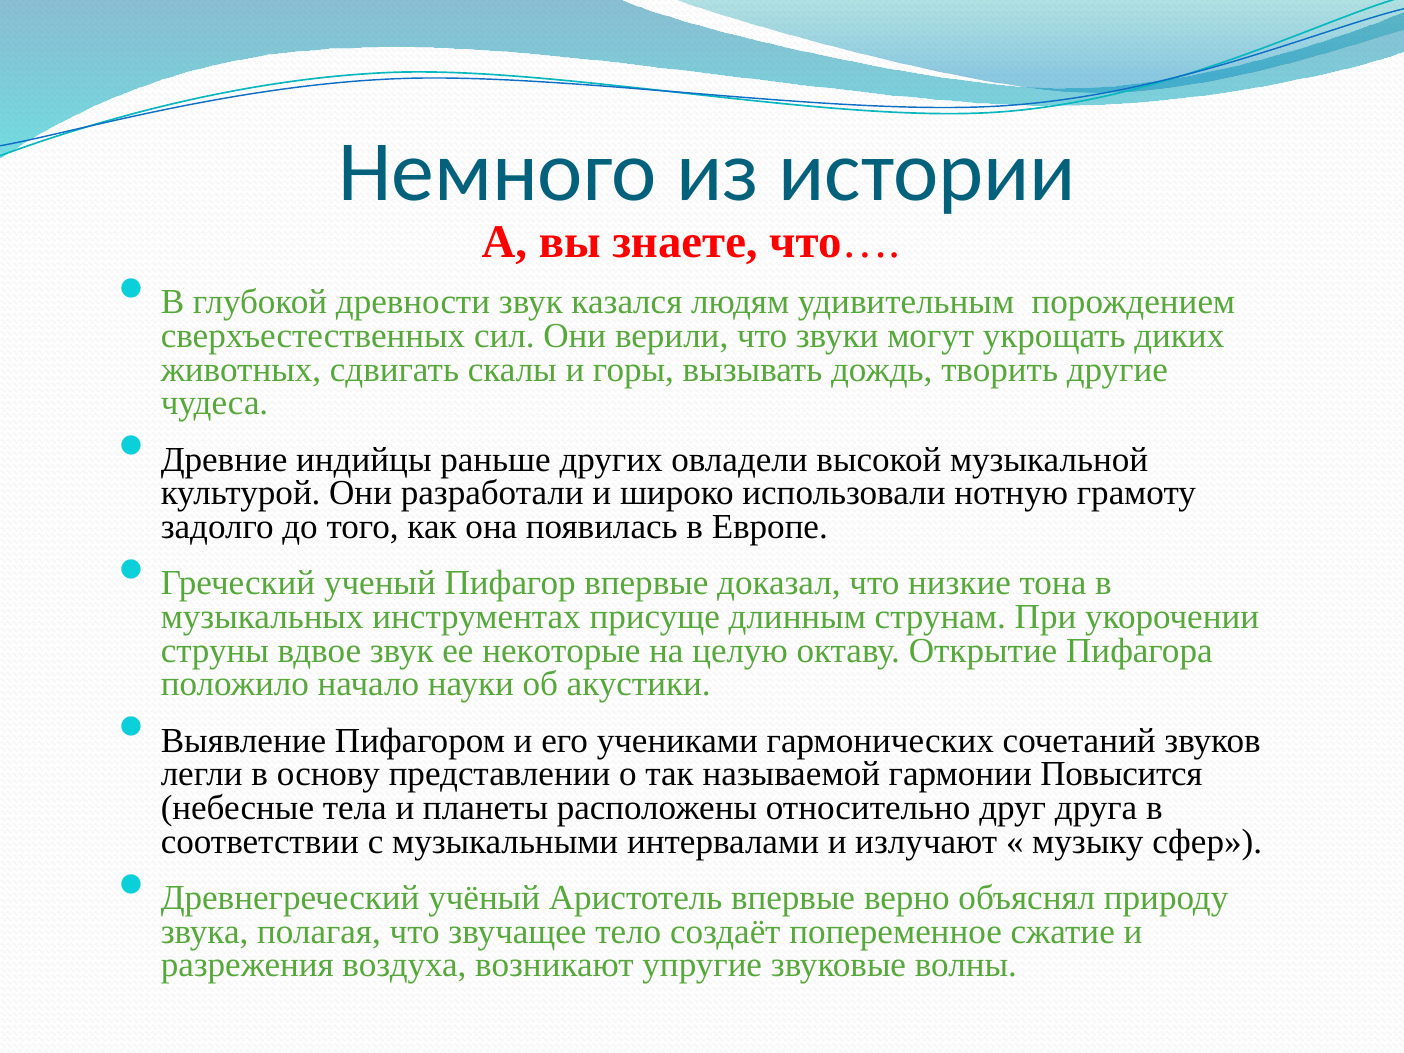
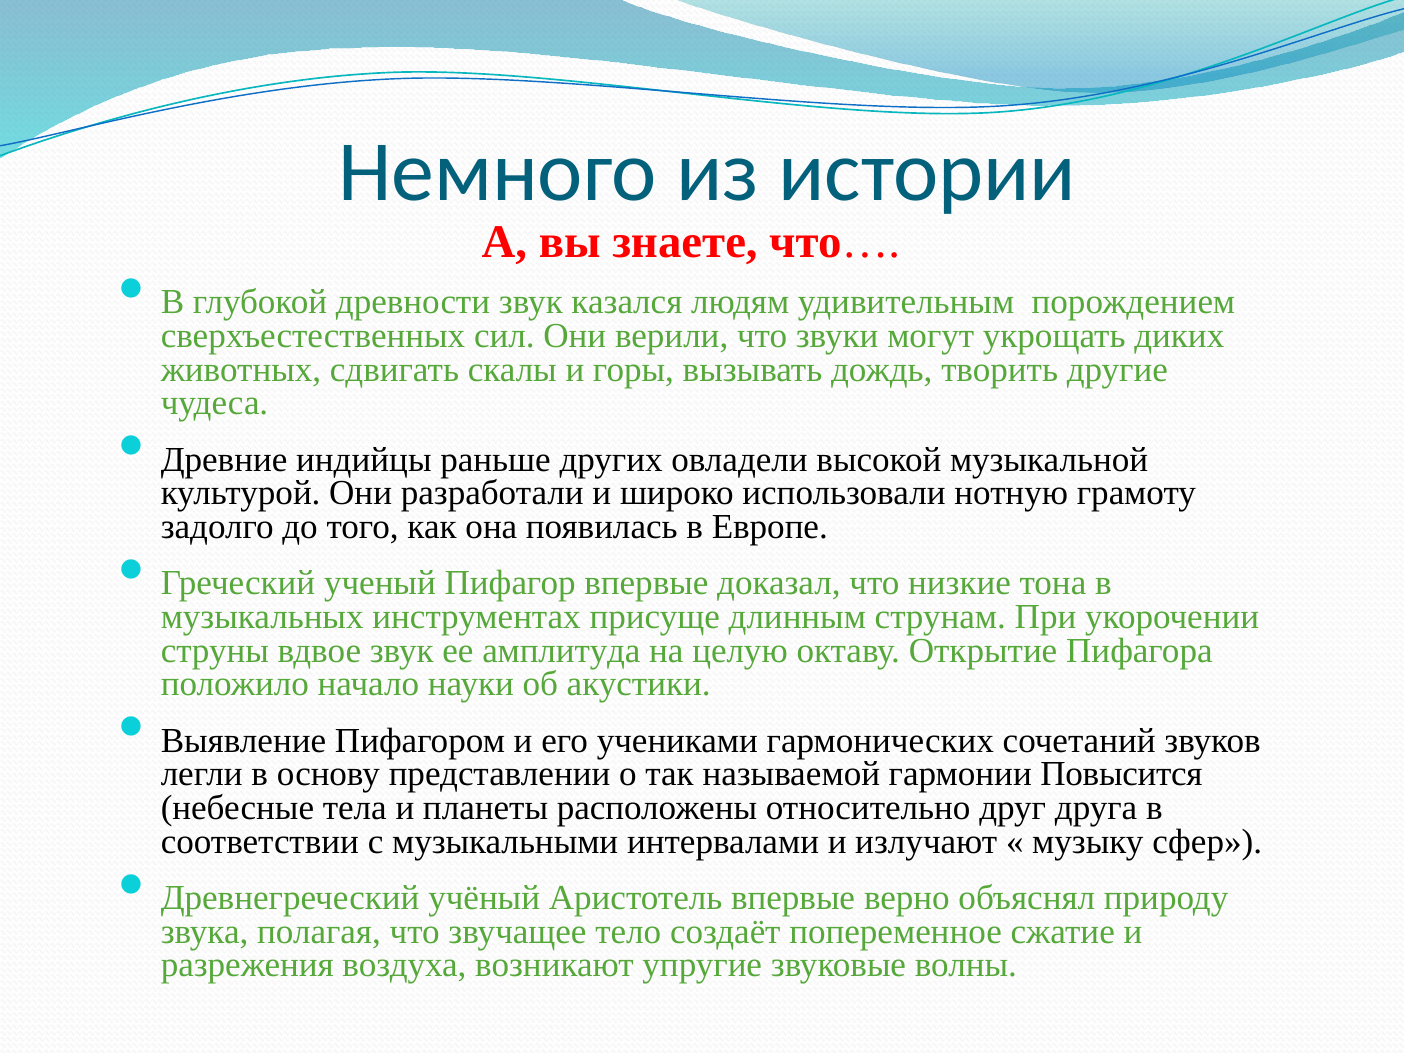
некоторые: некоторые -> амплитуда (561, 651)
